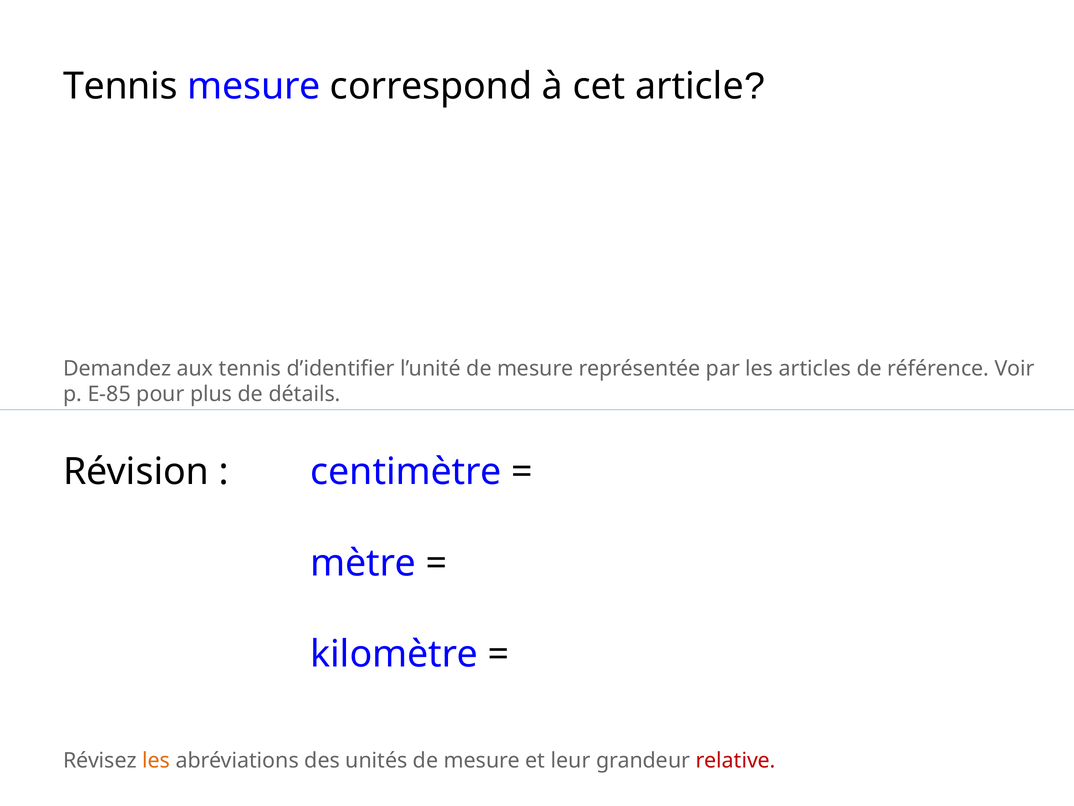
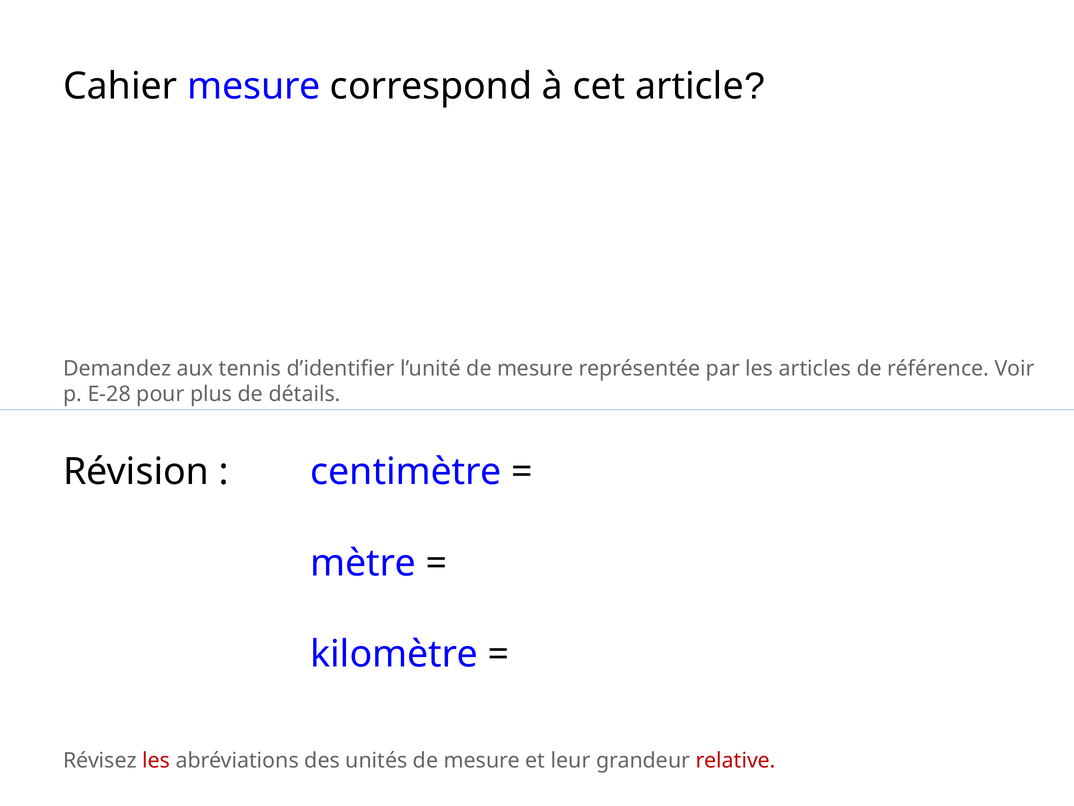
Tennis: Tennis -> Cahier (120, 86)
E-85: E-85 -> E-28 (109, 394)
les colour: orange -> red (156, 760)
